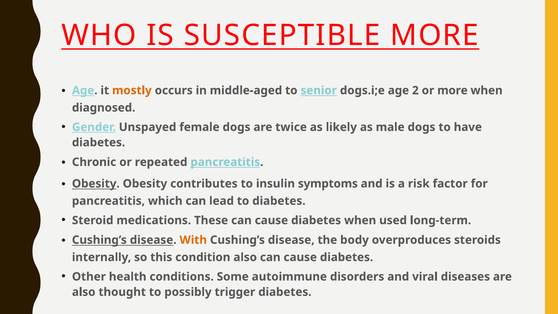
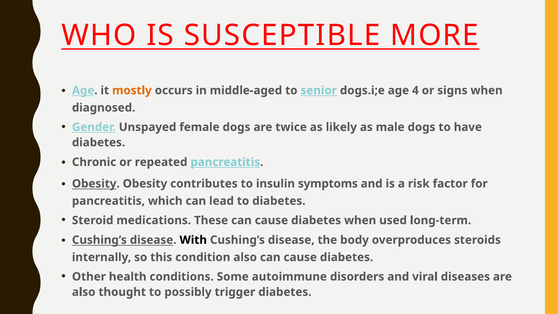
2: 2 -> 4 (415, 90)
or more: more -> signs (452, 90)
With colour: orange -> black (193, 240)
